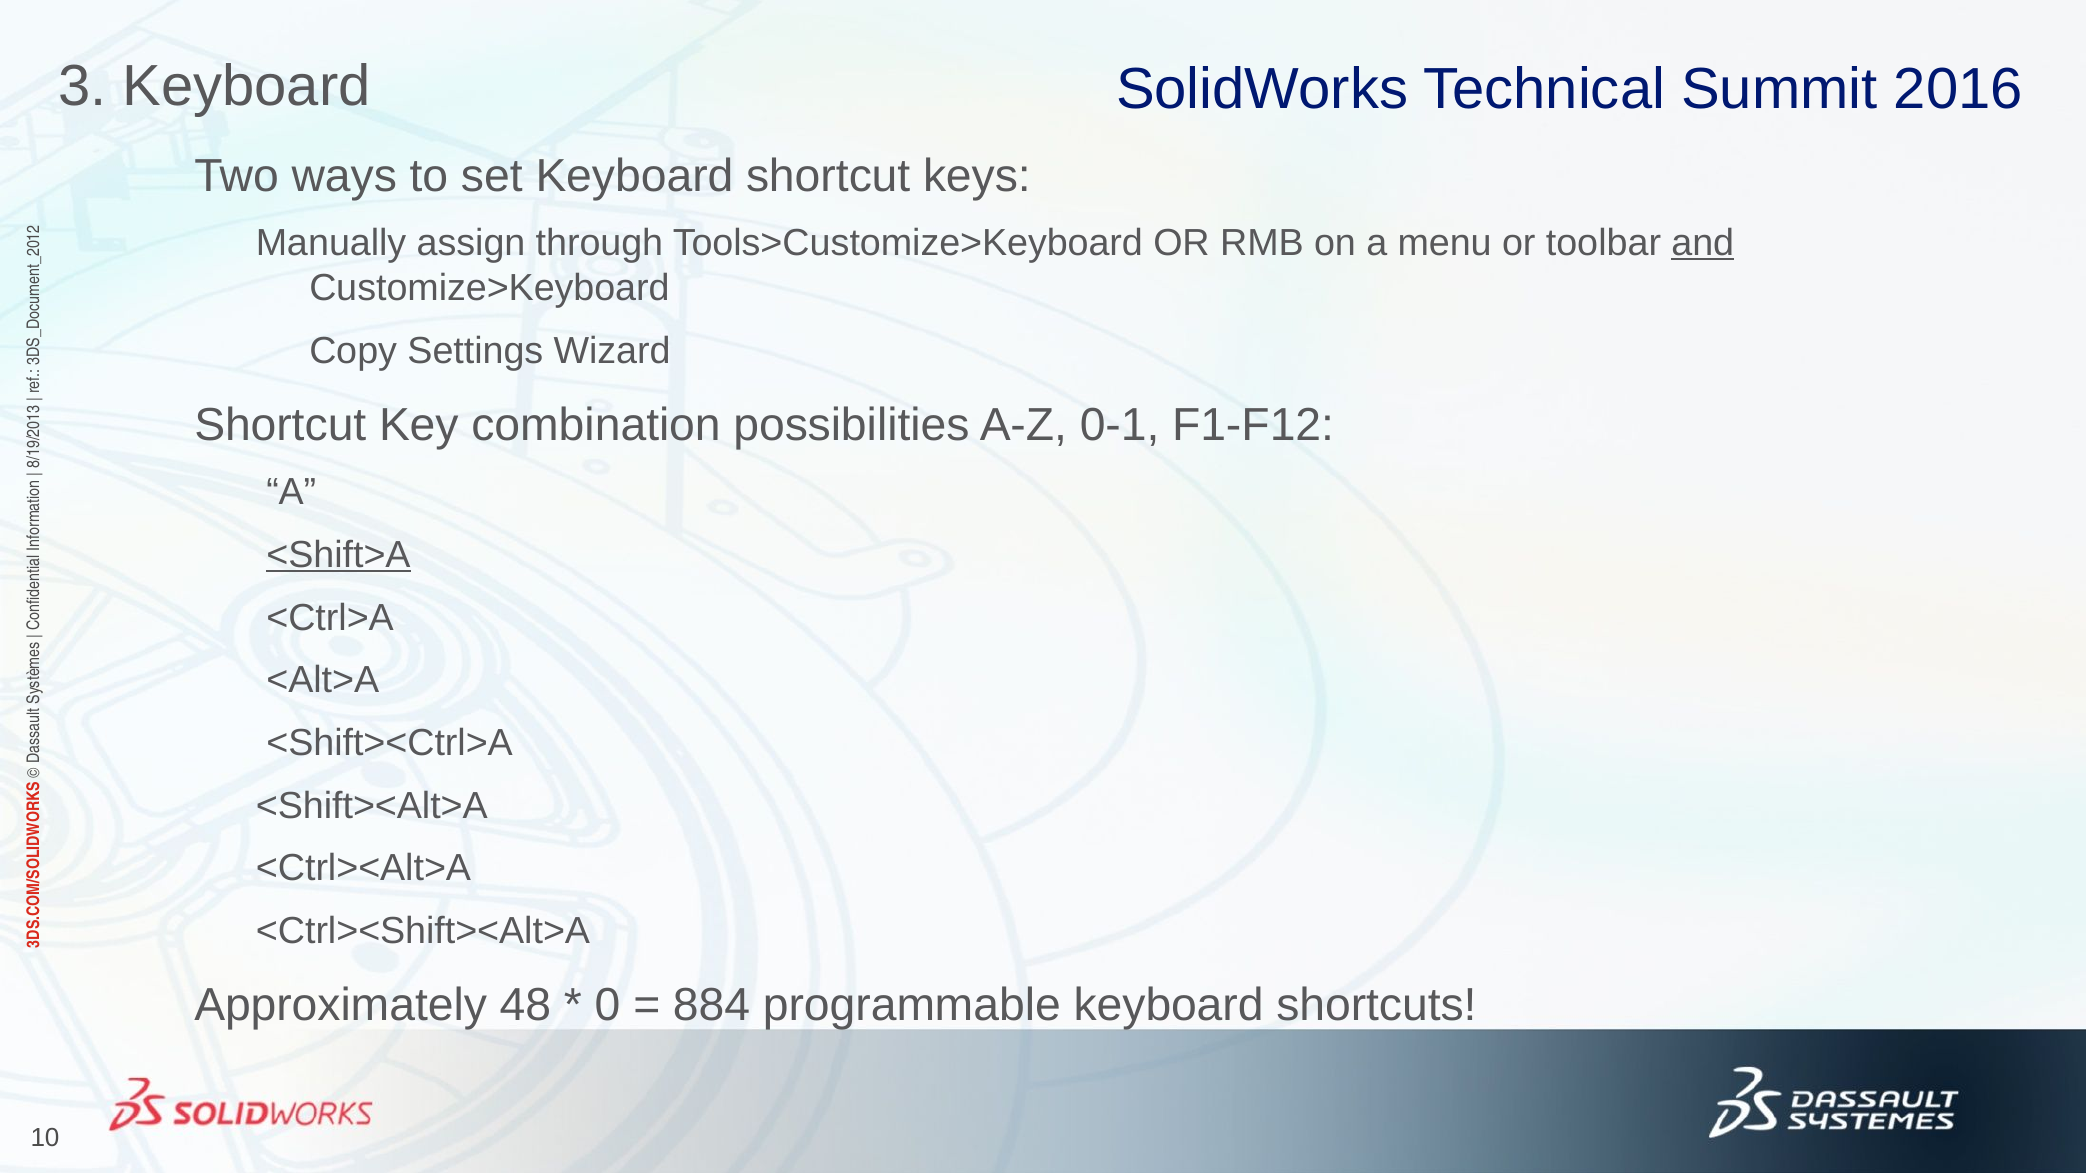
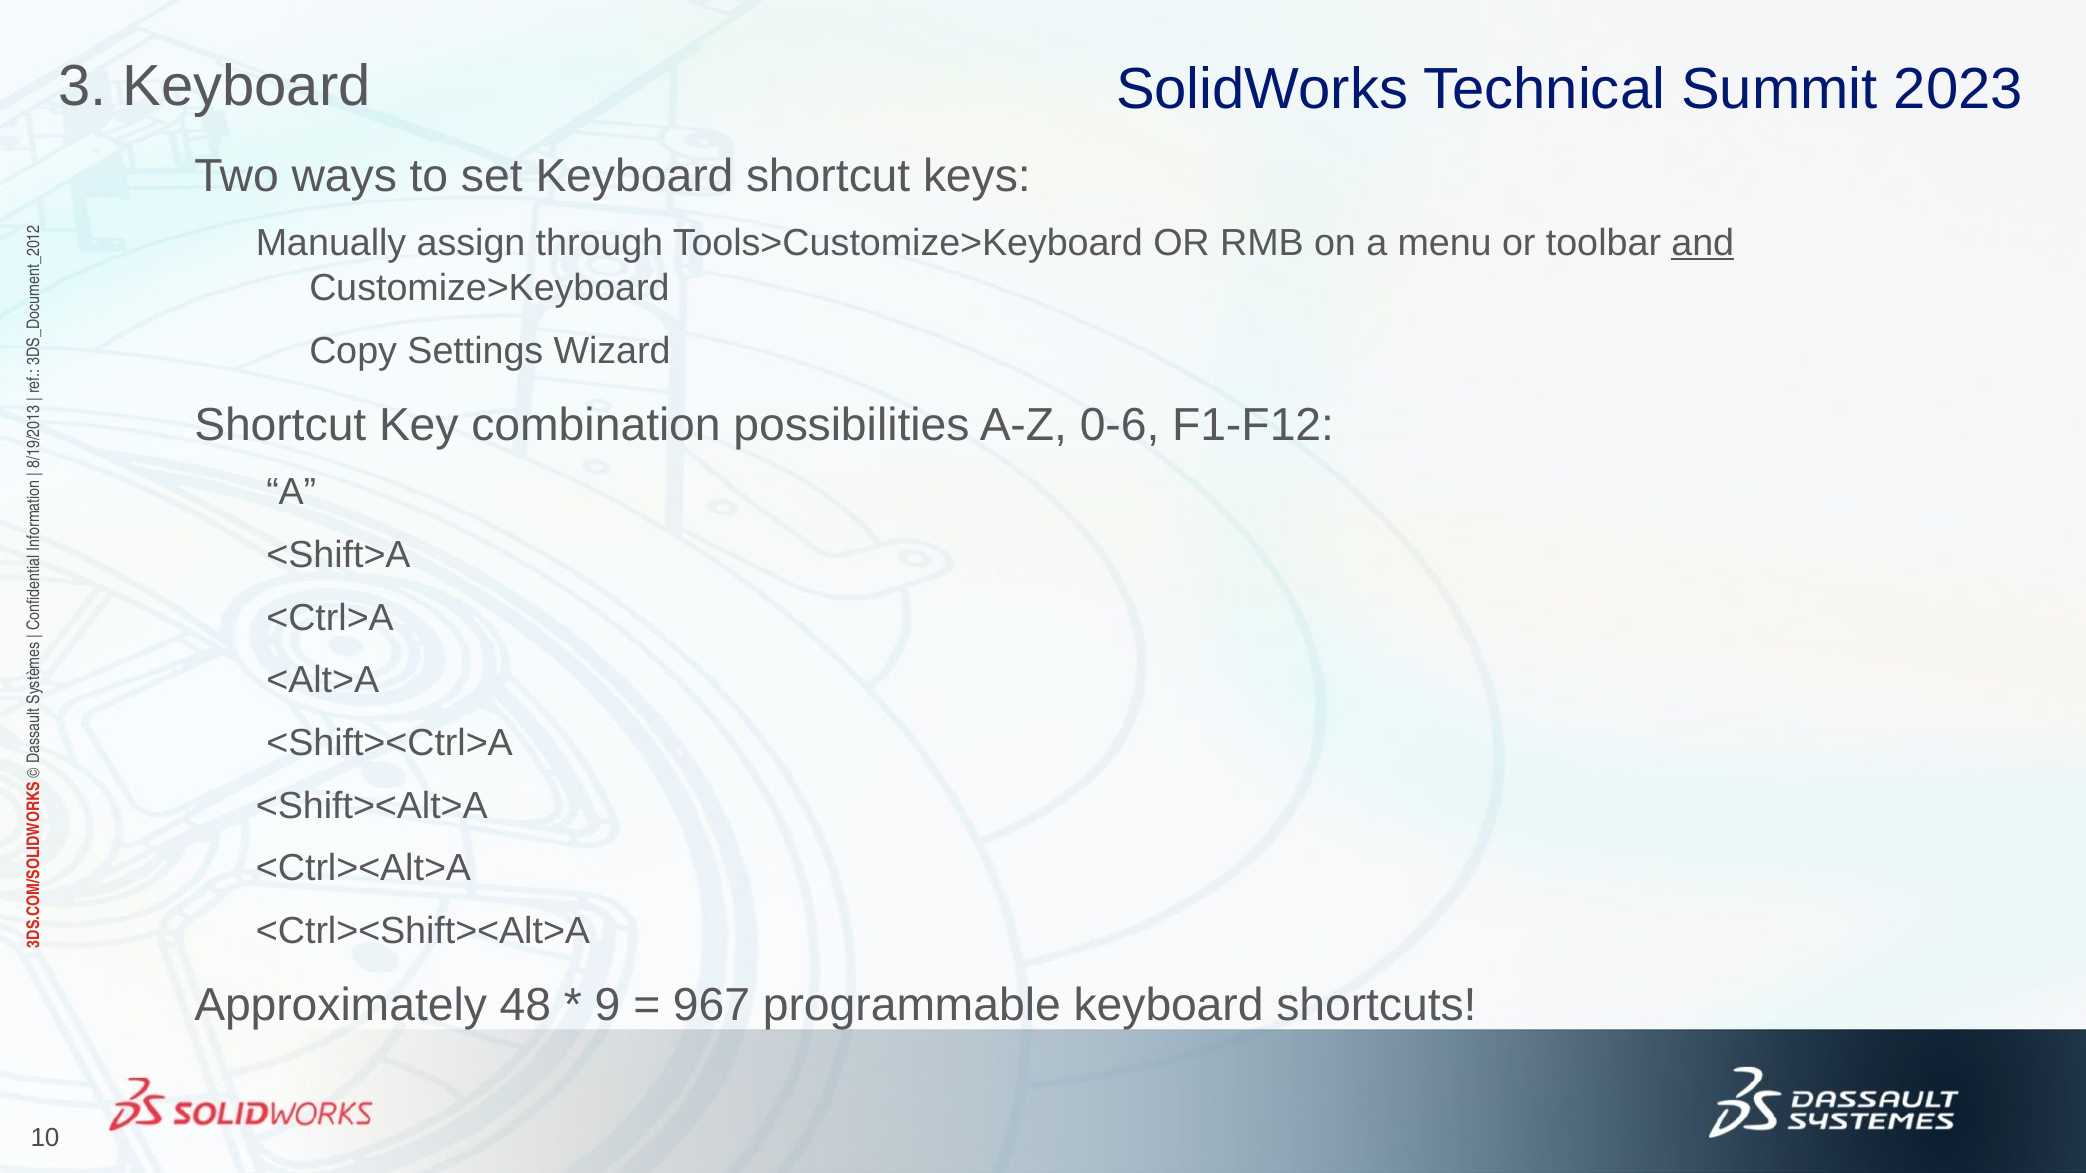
2016: 2016 -> 2023 (1958, 90)
0-1: 0-1 -> 0-6 (1120, 425)
<Shift>A underline: present -> none (338, 555)
0: 0 -> 9 (608, 1005)
884: 884 -> 967 (711, 1005)
